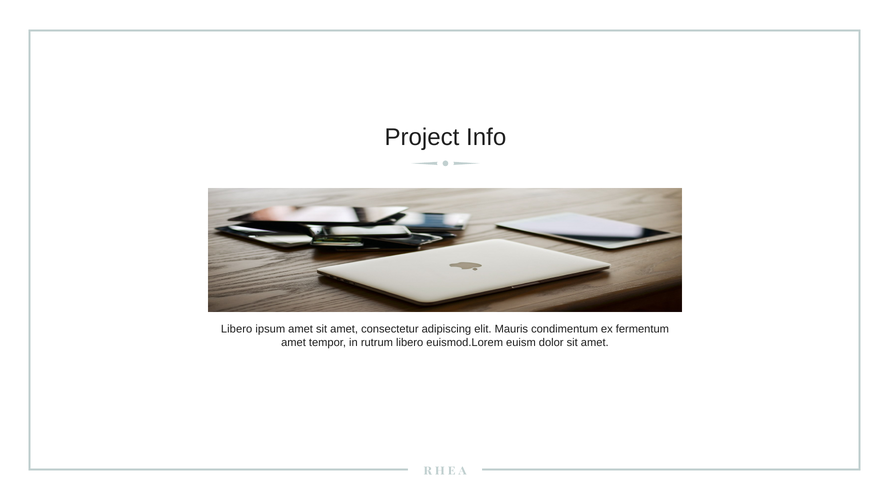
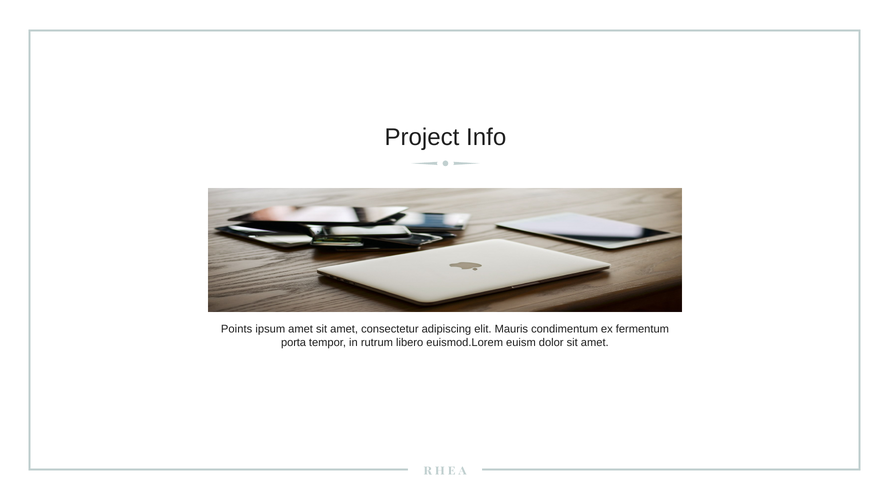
Libero: Libero -> Points (237, 329)
amet: amet -> porta (294, 342)
